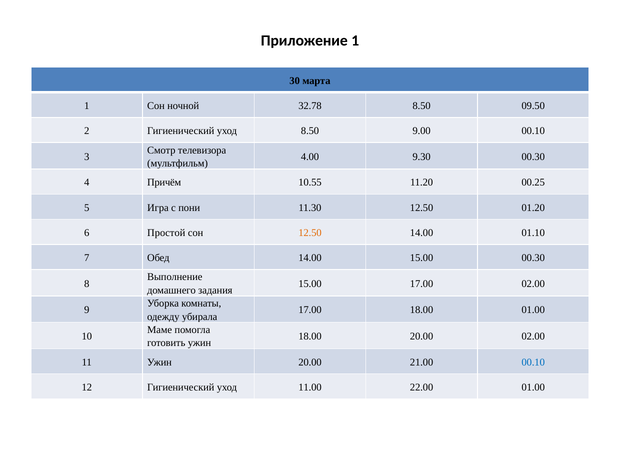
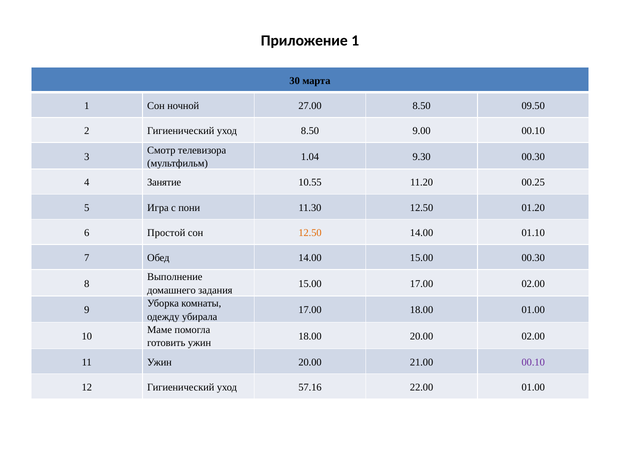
32.78: 32.78 -> 27.00 (310, 106)
4.00: 4.00 -> 1.04 (310, 157)
Причём: Причём -> Занятие (164, 182)
00.10 colour: blue -> purple (533, 362)
11.00: 11.00 -> 57.16 (310, 387)
